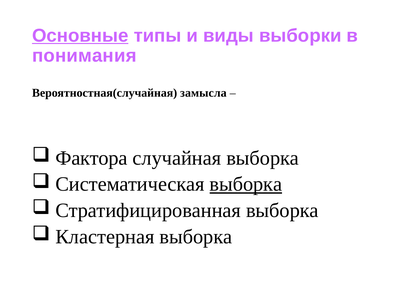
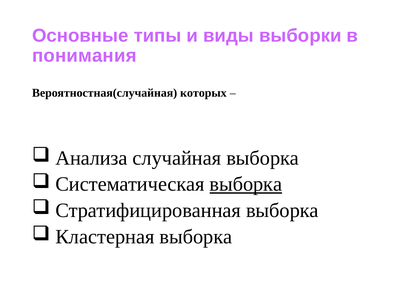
Основные underline: present -> none (80, 36)
замысла: замысла -> которых (203, 93)
Фактора: Фактора -> Анализа (92, 158)
